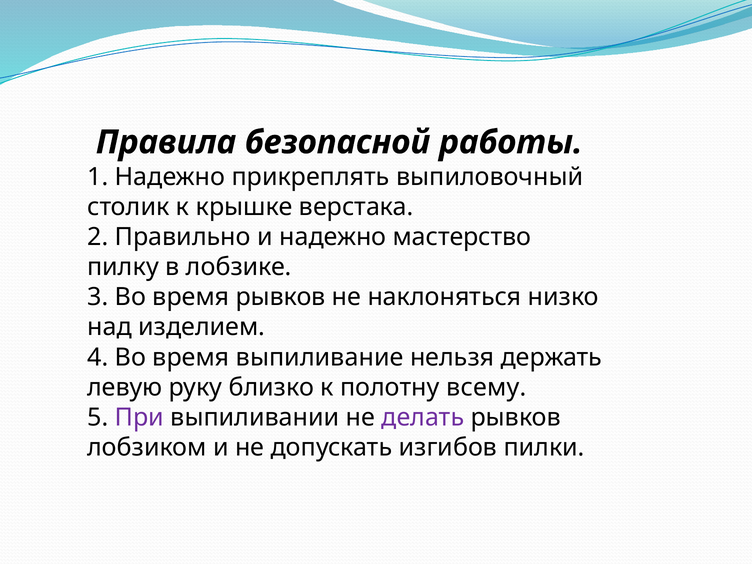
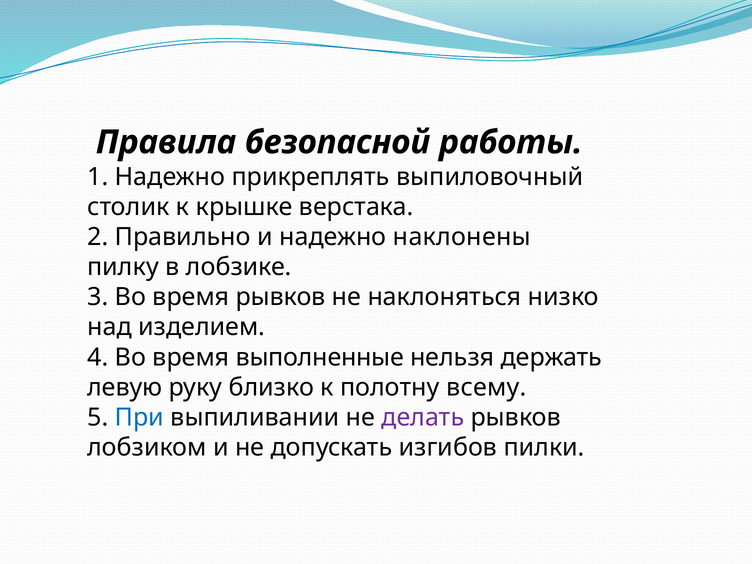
мастерство: мастерство -> наклонены (462, 237)
выпиливание: выпиливание -> выполненные (320, 357)
При colour: purple -> blue (139, 417)
